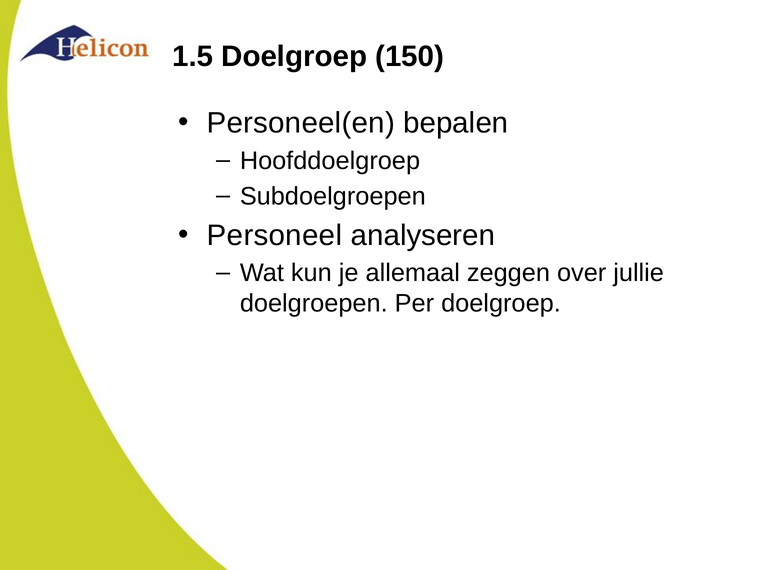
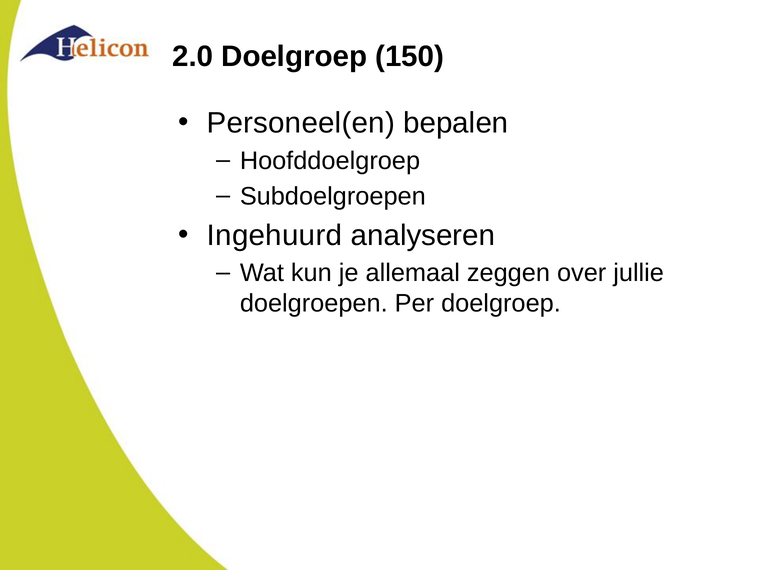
1.5: 1.5 -> 2.0 (193, 57)
Personeel: Personeel -> Ingehuurd (275, 235)
